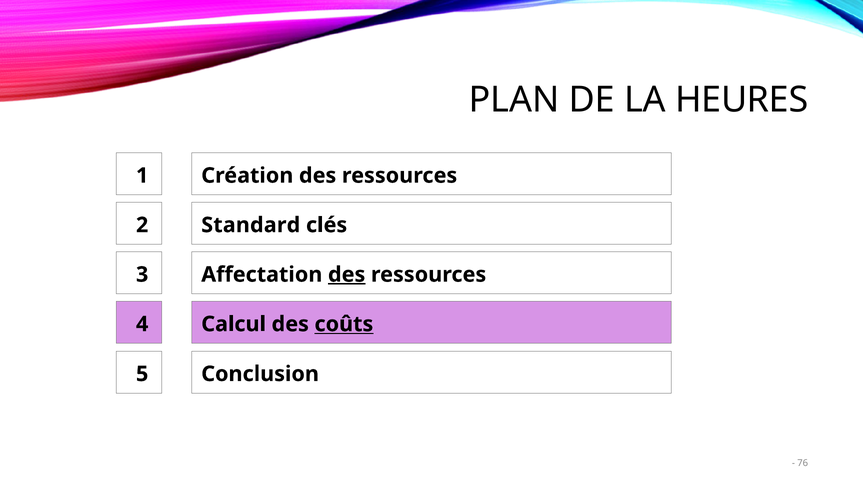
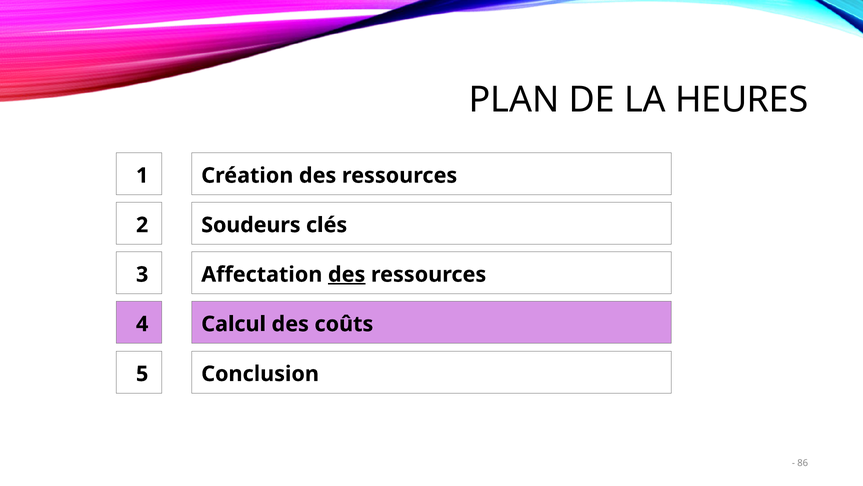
Standard: Standard -> Soudeurs (251, 225)
coûts underline: present -> none (344, 324)
76: 76 -> 86 (803, 463)
